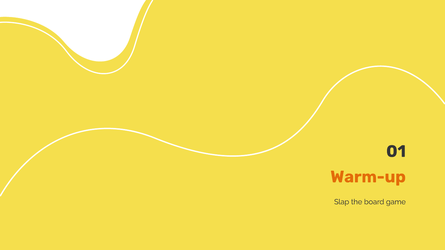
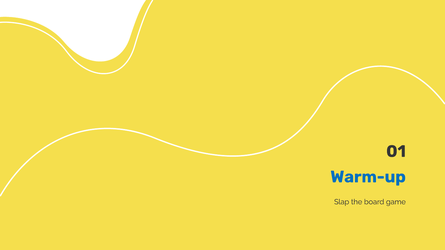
Warm-up colour: orange -> blue (368, 177)
